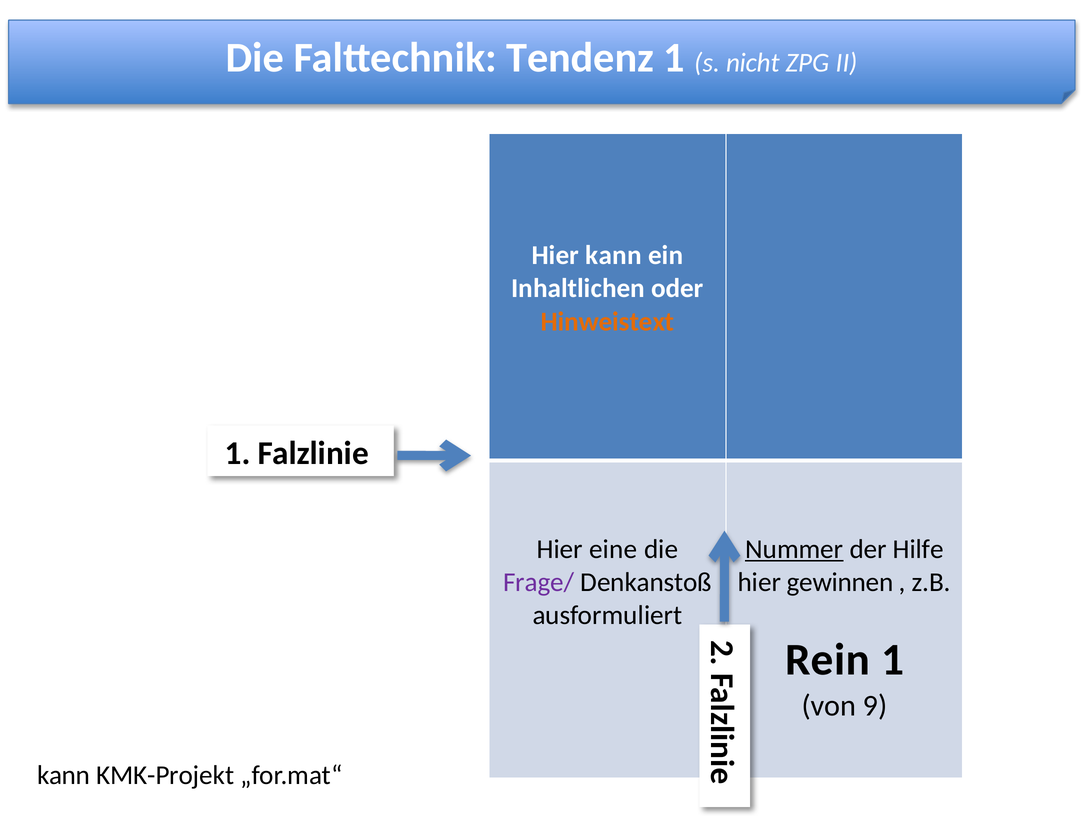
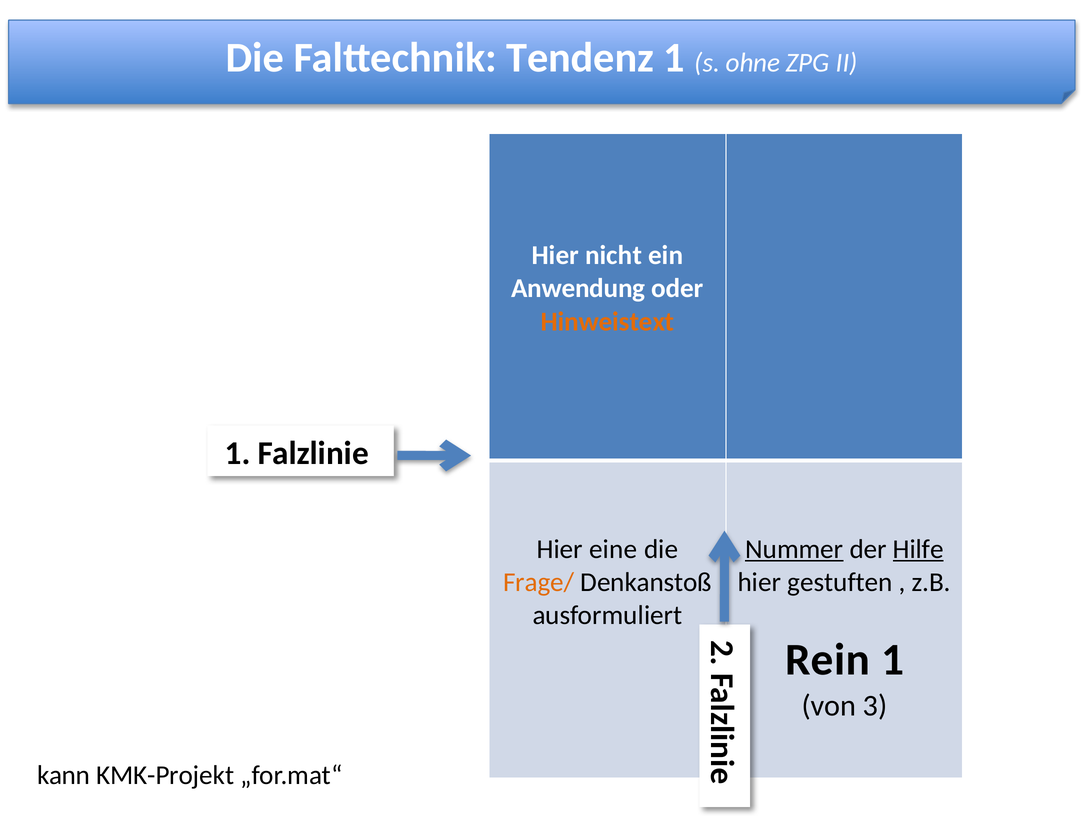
nicht: nicht -> ohne (753, 63)
Hier kann: kann -> nicht (614, 255)
Inhaltlichen: Inhaltlichen -> Anwendung (578, 288)
Hilfe underline: none -> present (918, 549)
Frage/ colour: purple -> orange (539, 582)
gewinnen: gewinnen -> gestuften (840, 582)
9: 9 -> 3 (875, 706)
